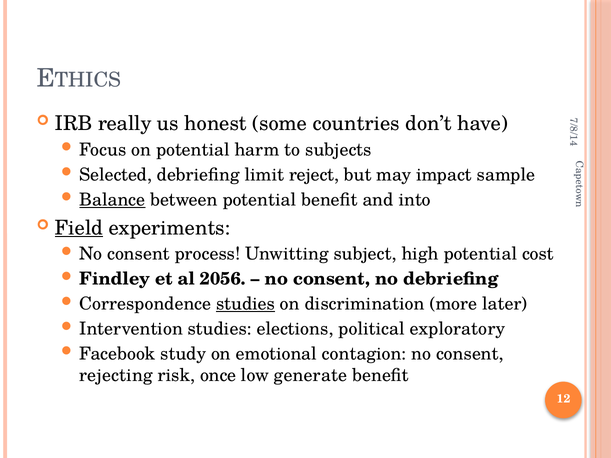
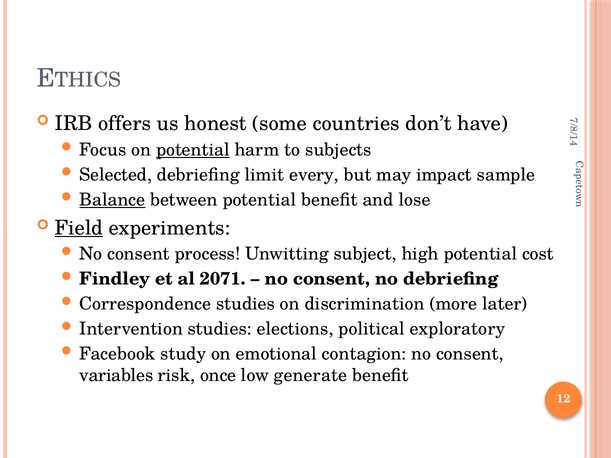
really: really -> offers (125, 124)
potential underline: none -> present (193, 150)
reject: reject -> every (314, 175)
into: into -> lose (415, 200)
2056: 2056 -> 2071 (223, 279)
studies underline: present -> none (246, 304)
rejecting: rejecting -> variables (116, 375)
